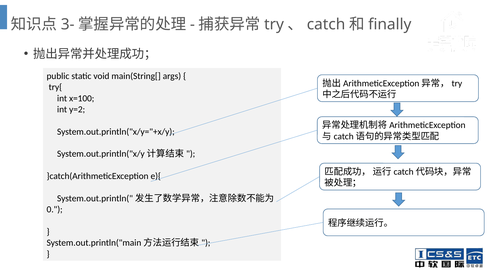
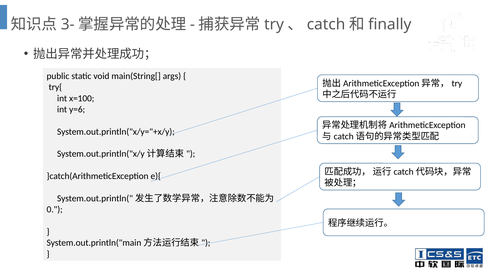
y=2: y=2 -> y=6 (77, 109)
